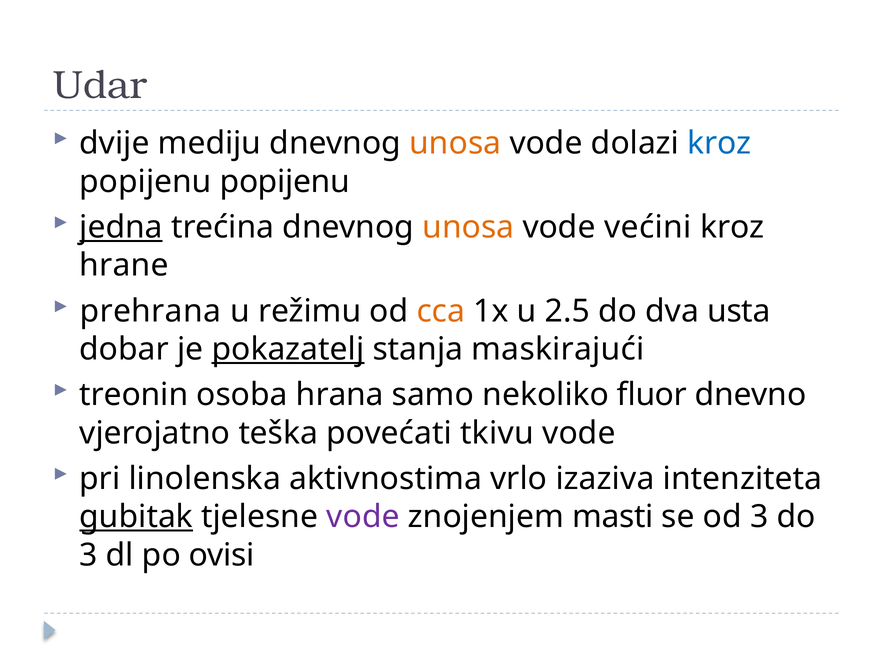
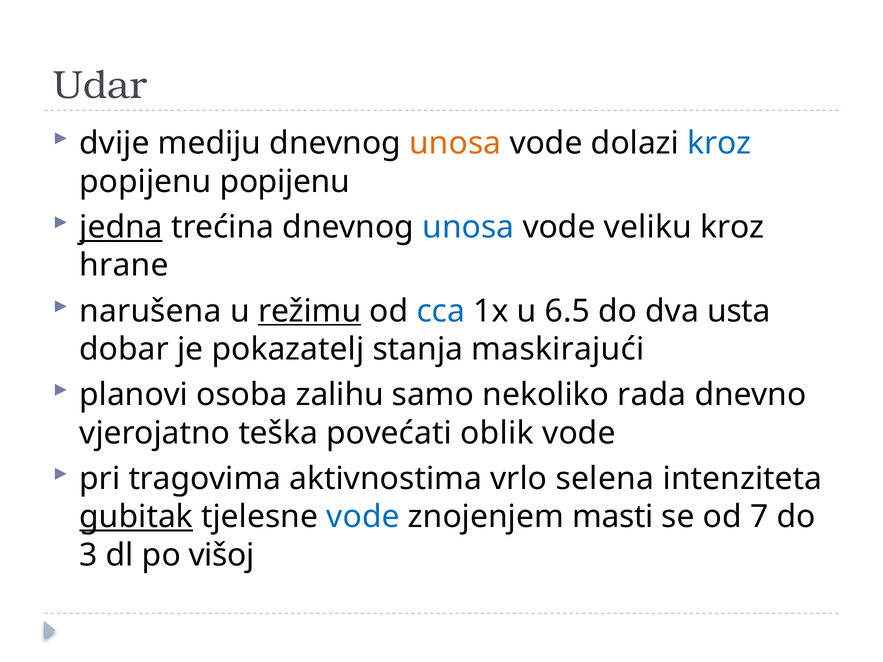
unosa colour: orange -> blue (468, 227)
većini: većini -> veliku (648, 227)
prehrana: prehrana -> narušena (150, 311)
režimu underline: none -> present (310, 311)
cca colour: orange -> blue (441, 311)
2.5: 2.5 -> 6.5 (567, 311)
pokazatelj underline: present -> none (288, 349)
treonin: treonin -> planovi (134, 395)
hrana: hrana -> zalihu (340, 395)
fluor: fluor -> rada (652, 395)
tkivu: tkivu -> oblik (497, 433)
linolenska: linolenska -> tragovima (205, 479)
izaziva: izaziva -> selena (605, 479)
vode colour: purple -> blue (363, 517)
od 3: 3 -> 7 (759, 517)
ovisi: ovisi -> višoj (221, 555)
